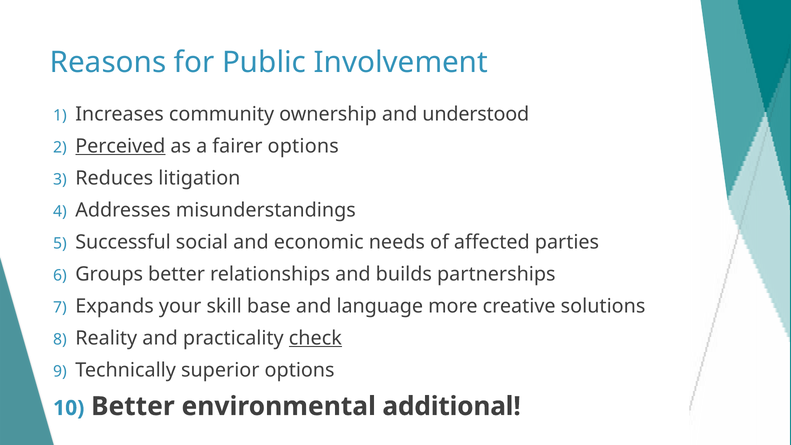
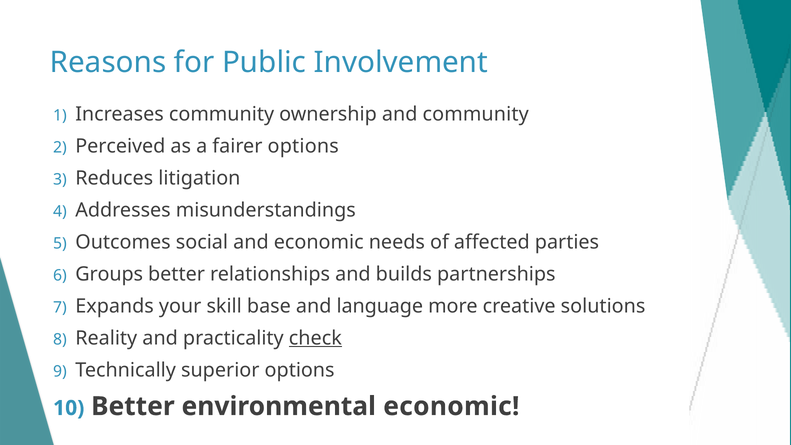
and understood: understood -> community (476, 114)
Perceived underline: present -> none (120, 146)
Successful: Successful -> Outcomes (123, 242)
environmental additional: additional -> economic (451, 406)
